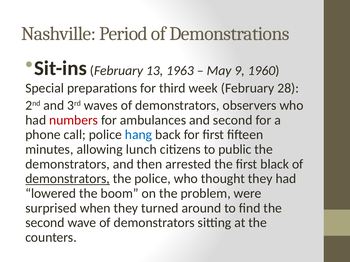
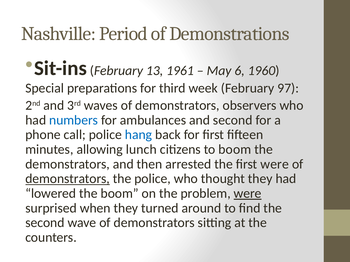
1963: 1963 -> 1961 (180, 71)
9: 9 -> 6 (240, 71)
28: 28 -> 97 (288, 88)
numbers colour: red -> blue (74, 120)
to public: public -> boom (235, 150)
first black: black -> were (275, 164)
were underline: none -> present (248, 194)
